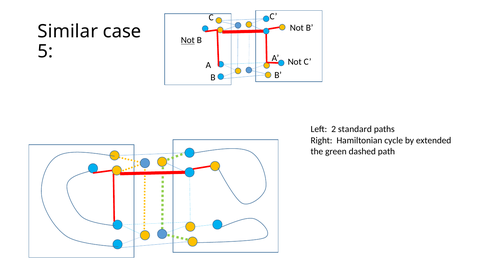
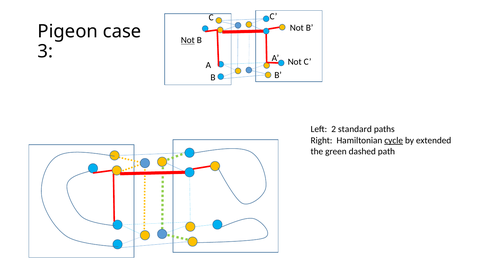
Similar: Similar -> Pigeon (68, 31)
5: 5 -> 3 (45, 51)
cycle underline: none -> present (394, 140)
